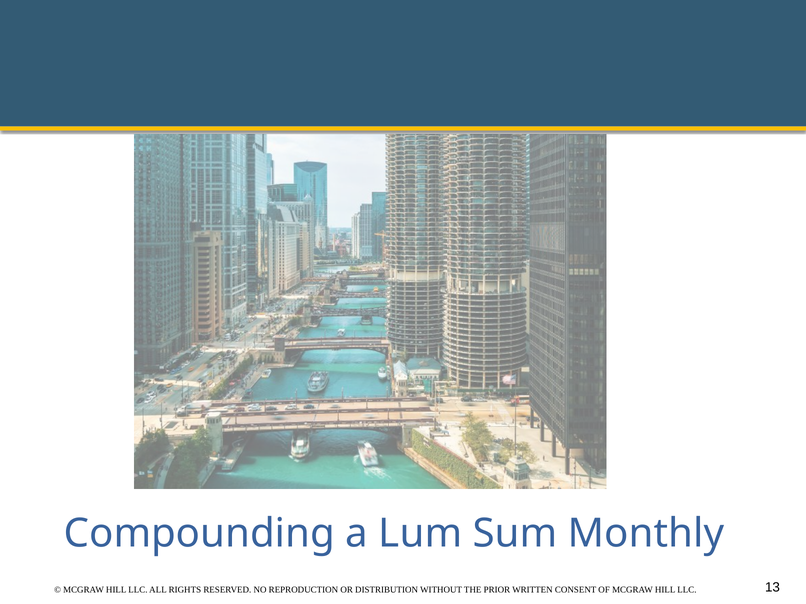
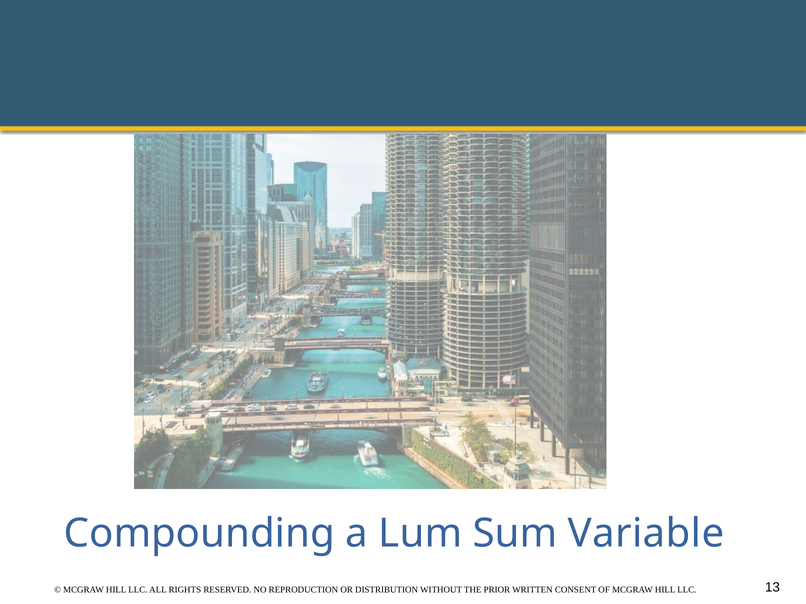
Monthly: Monthly -> Variable (646, 534)
